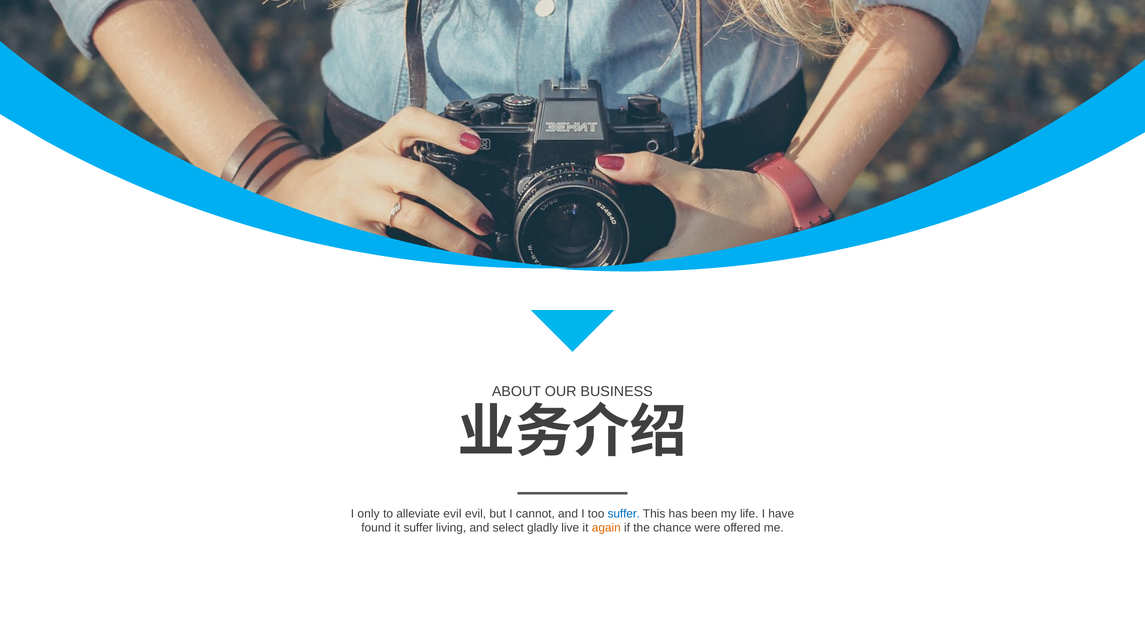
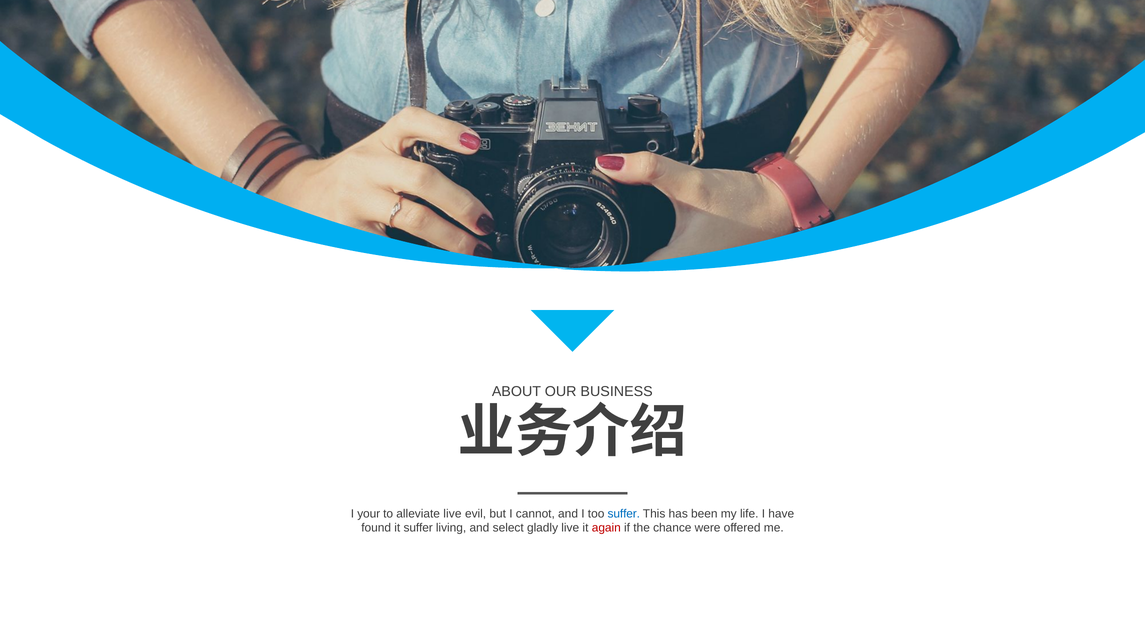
only: only -> your (369, 514)
alleviate evil: evil -> live (452, 514)
again colour: orange -> red (606, 528)
